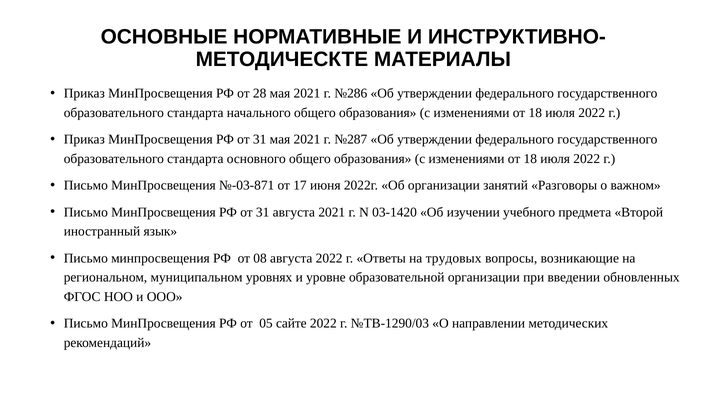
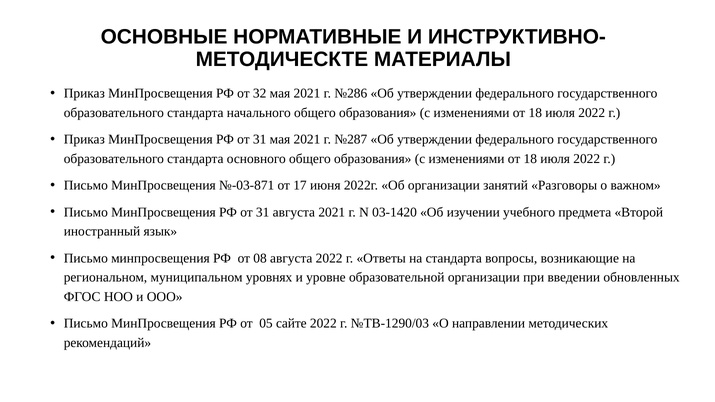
28: 28 -> 32 (260, 93)
на трудовых: трудовых -> стандарта (454, 258)
